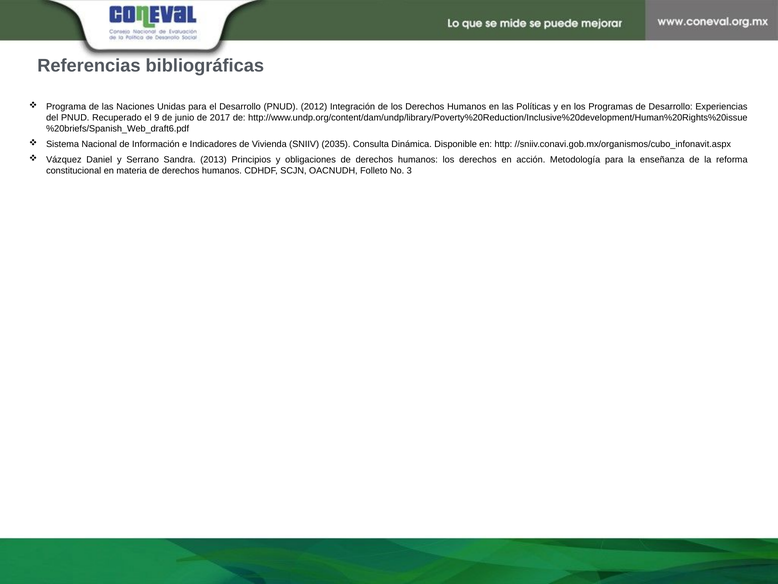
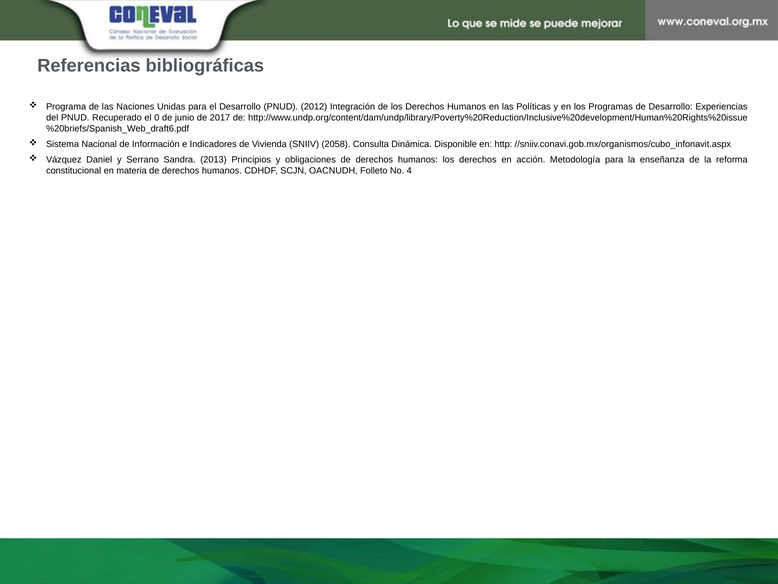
9: 9 -> 0 (157, 118)
2035: 2035 -> 2058 (336, 144)
3: 3 -> 4 (409, 171)
